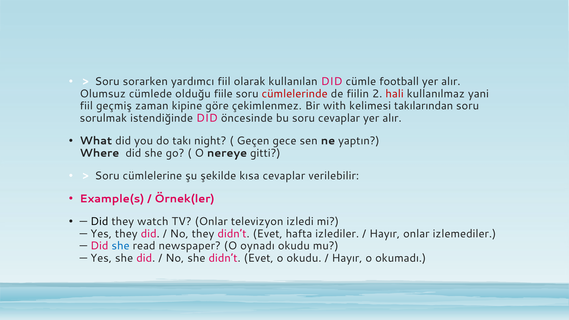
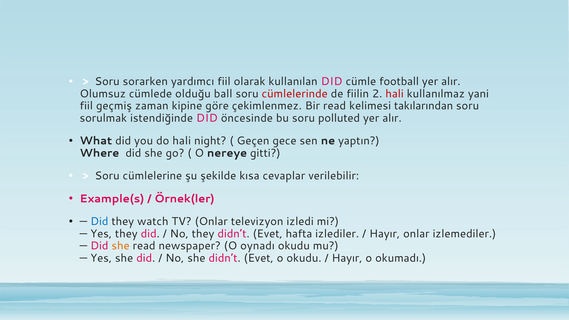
fiile: fiile -> ball (223, 94)
Bir with: with -> read (335, 106)
soru cevaplar: cevaplar -> polluted (339, 118)
do takı: takı -> hali (182, 141)
Did colour: black -> blue (99, 222)
she colour: blue -> orange (121, 246)
